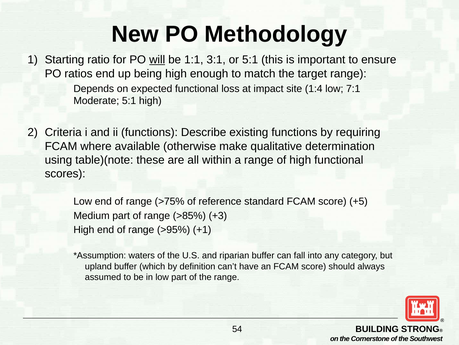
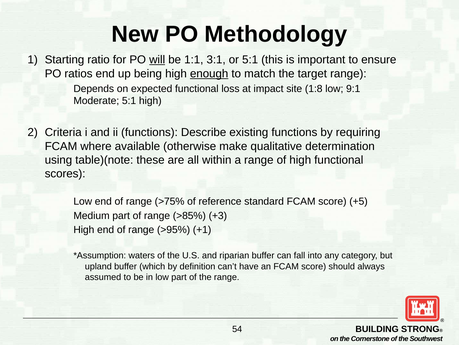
enough underline: none -> present (209, 73)
1:4: 1:4 -> 1:8 (314, 88)
7:1: 7:1 -> 9:1 (353, 88)
